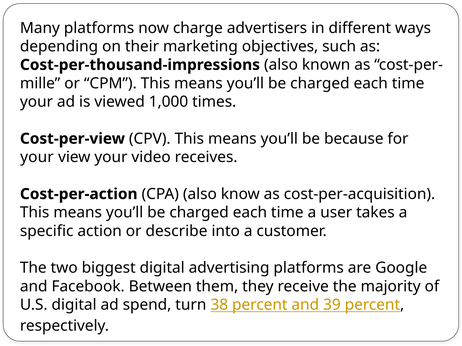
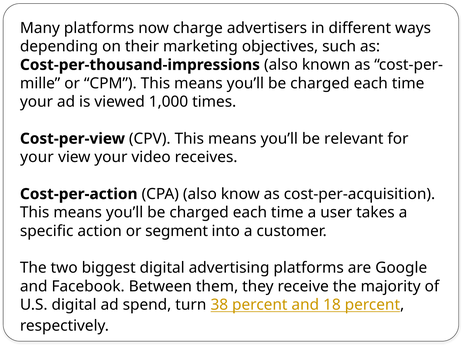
because: because -> relevant (354, 139)
describe: describe -> segment (177, 231)
39: 39 -> 18 (332, 305)
